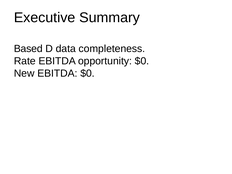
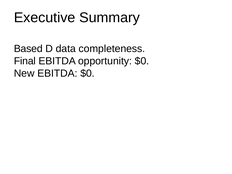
Rate: Rate -> Final (25, 61)
